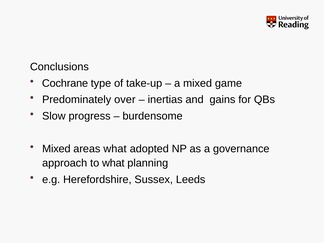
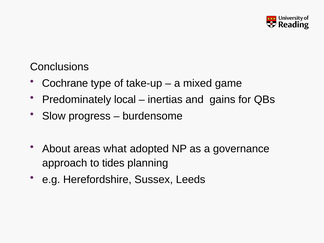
over: over -> local (125, 100)
Mixed: Mixed -> About (56, 149)
to what: what -> tides (113, 163)
